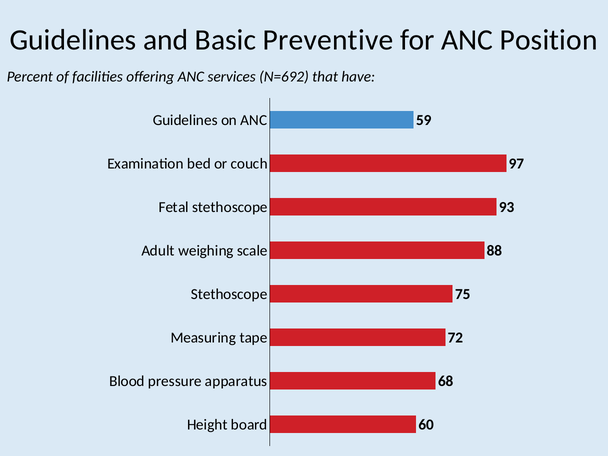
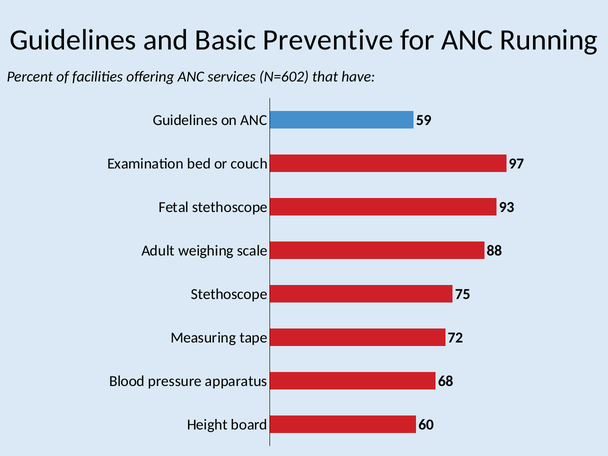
Position: Position -> Running (549, 40)
N=692: N=692 -> N=602 (284, 77)
